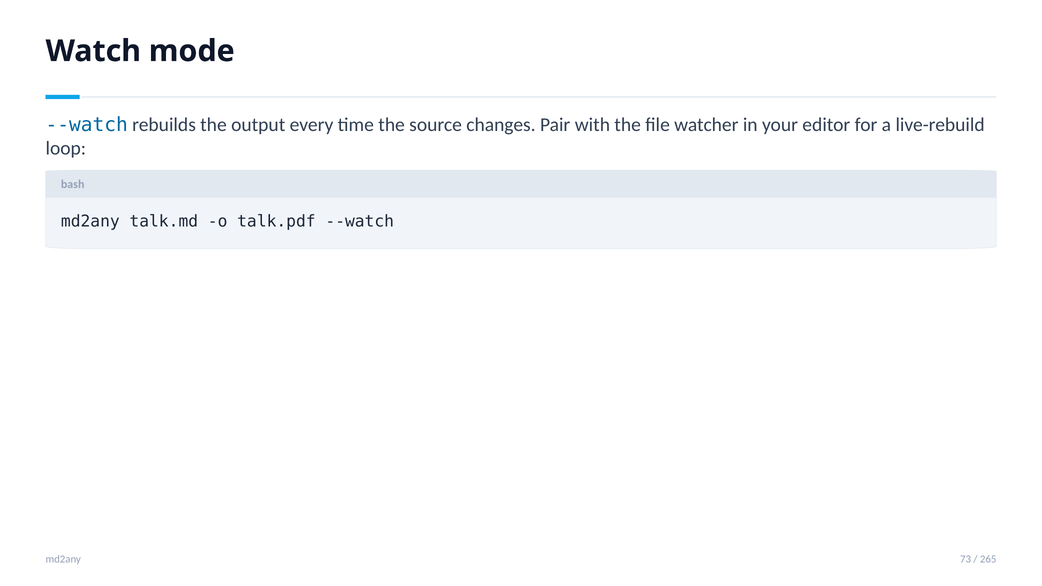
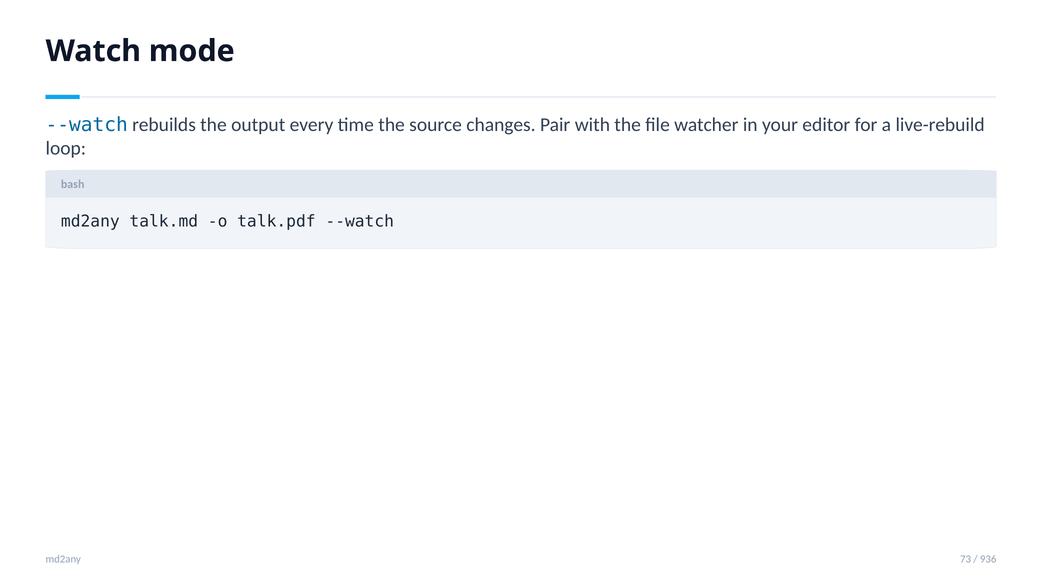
265: 265 -> 936 (988, 559)
